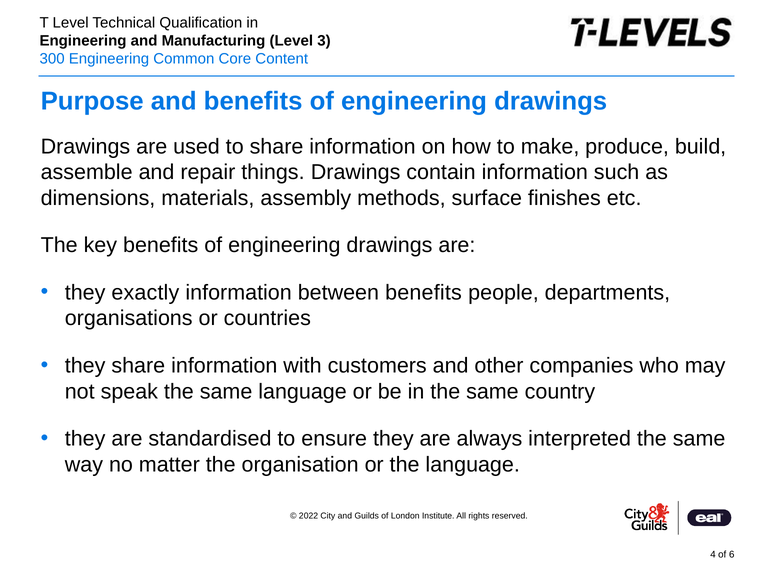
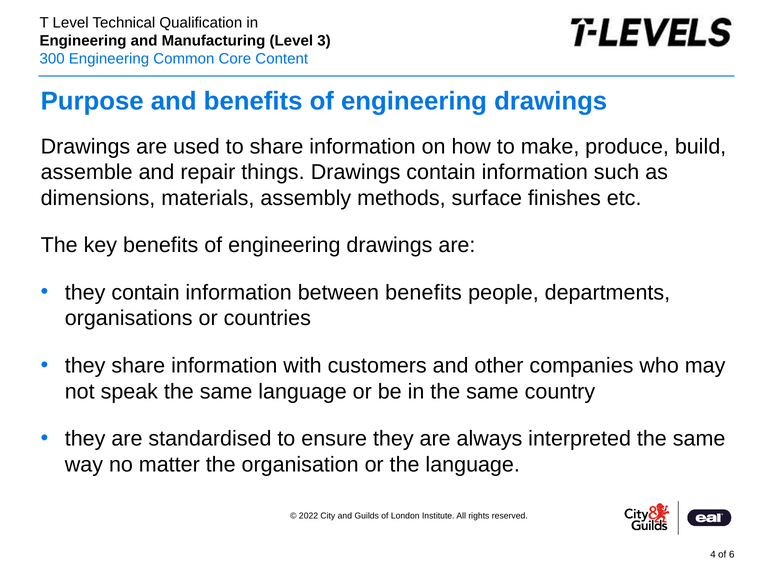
they exactly: exactly -> contain (146, 292)
